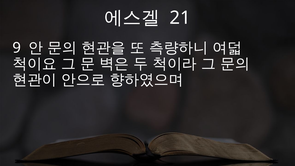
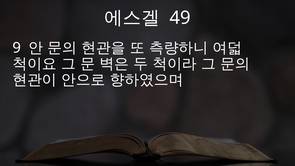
21: 21 -> 49 (180, 18)
